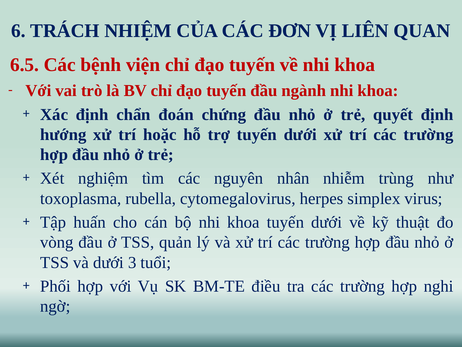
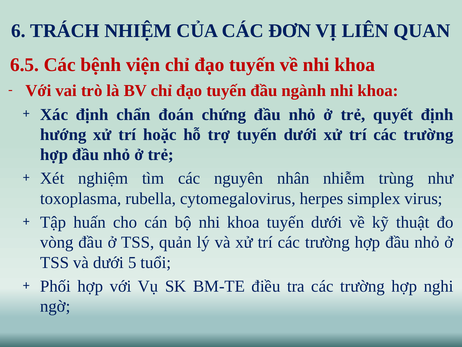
3: 3 -> 5 (132, 262)
